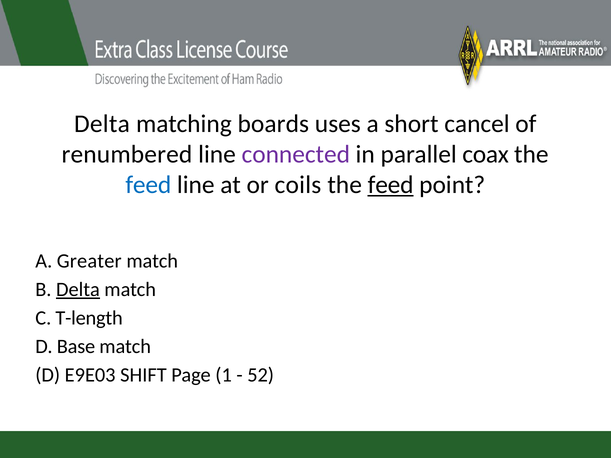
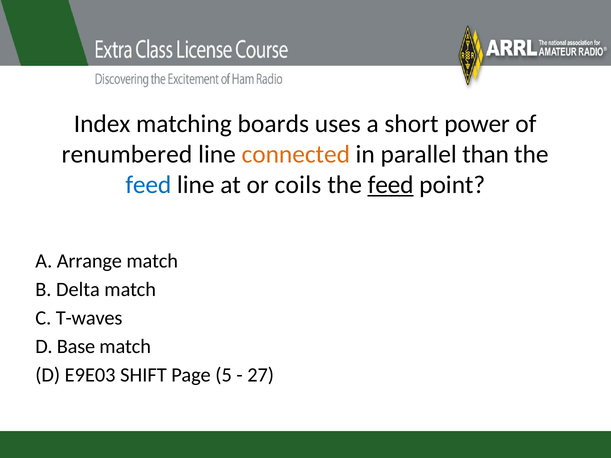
Delta: Delta -> Index (102, 124)
cancel: cancel -> power (477, 124)
connected colour: purple -> orange (296, 154)
coax: coax -> than (486, 154)
Greater: Greater -> Arrange (89, 261)
Delta underline: present -> none (78, 290)
T-length: T-length -> T-waves (89, 318)
1: 1 -> 5 (224, 375)
52: 52 -> 27 (261, 375)
